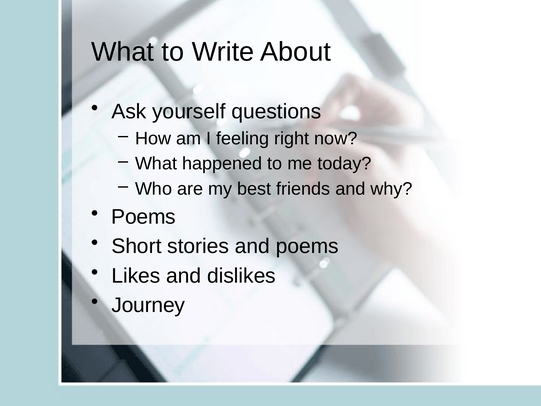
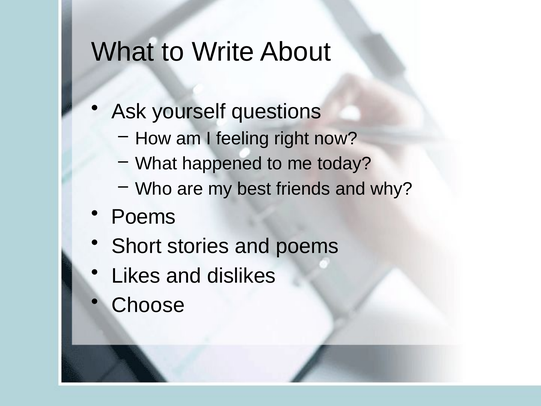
Journey: Journey -> Choose (148, 305)
